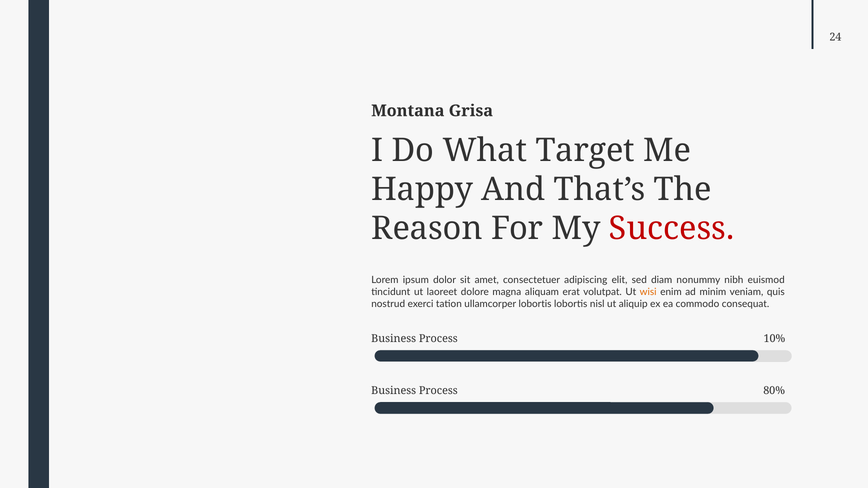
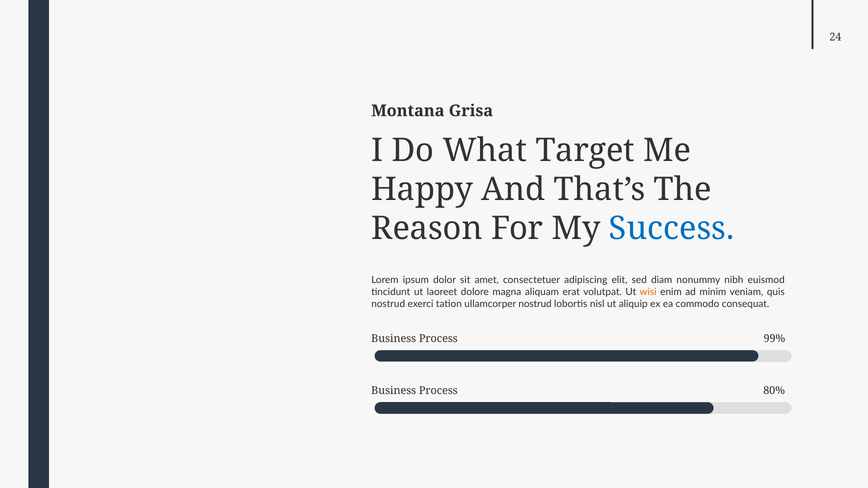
Success colour: red -> blue (672, 229)
ullamcorper lobortis: lobortis -> nostrud (535, 304)
10%: 10% -> 99% (774, 339)
